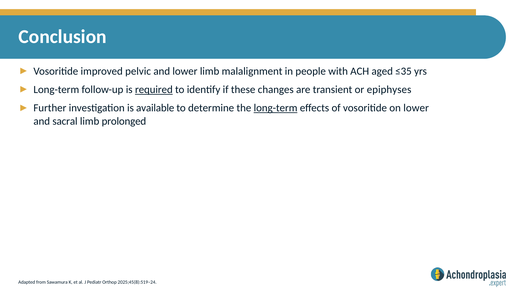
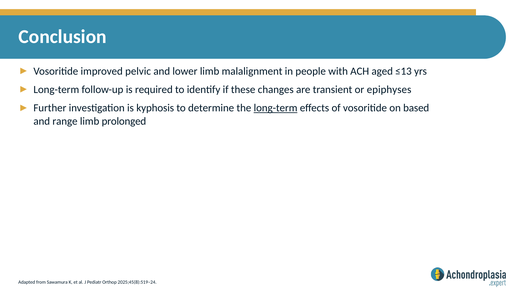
≤35: ≤35 -> ≤13 (403, 71)
required underline: present -> none (154, 89)
available: available -> kyphosis (155, 108)
on lower: lower -> based (416, 108)
sacral: sacral -> range (65, 121)
